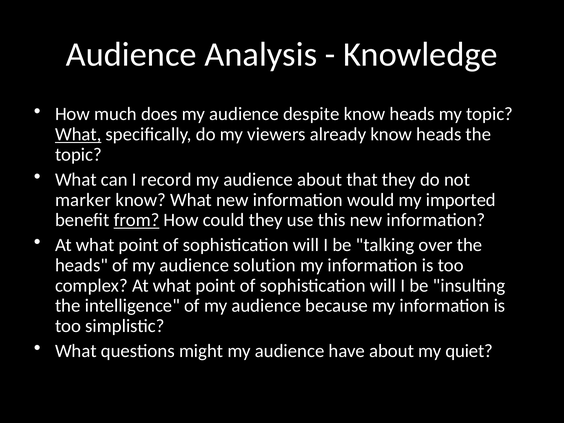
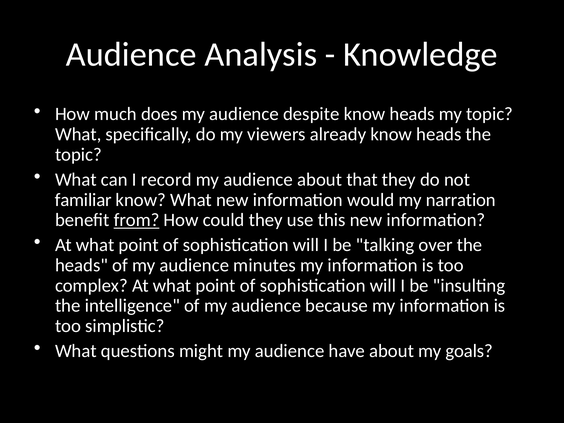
What underline: present -> none (78, 134)
marker: marker -> familiar (83, 200)
imported: imported -> narration (461, 200)
solution: solution -> minutes (265, 265)
quiet: quiet -> goals (469, 351)
